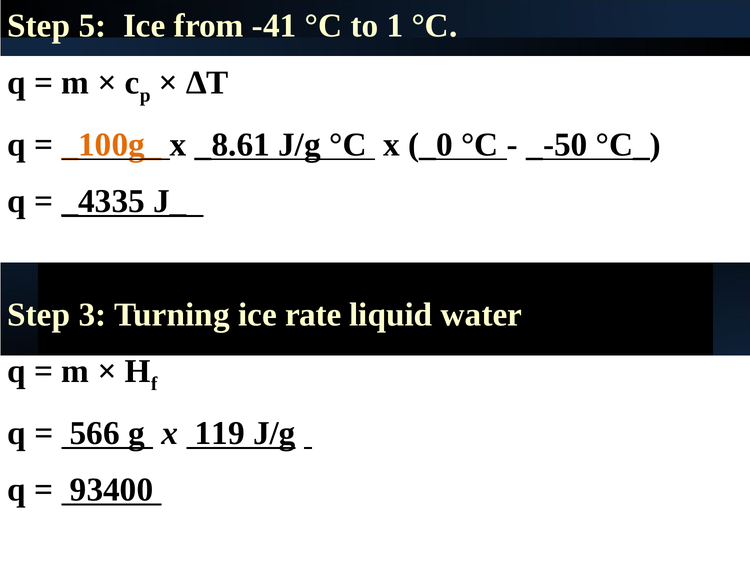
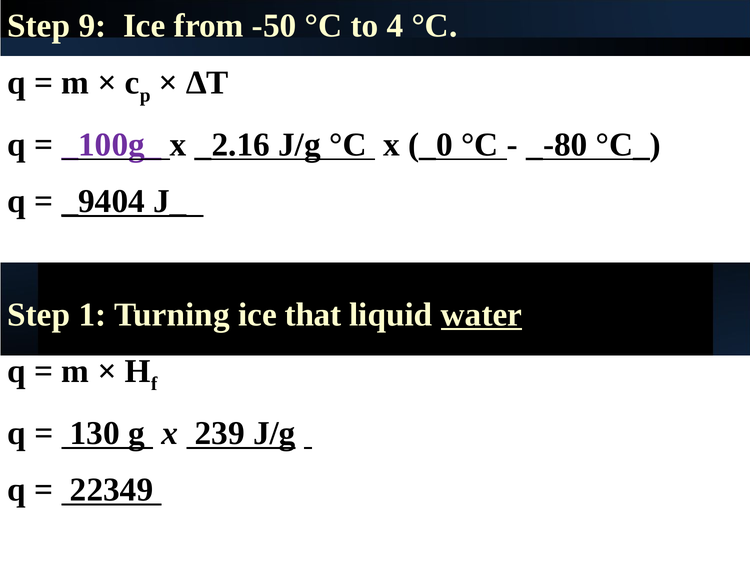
5: 5 -> 9 (93, 26)
-41: -41 -> -50 (274, 26)
1: 1 -> 4 (395, 26)
_100g_ colour: orange -> purple (112, 145)
_8.61: _8.61 -> _2.16 (232, 145)
_-50: _-50 -> _-80 (557, 145)
_4335: _4335 -> _9404 (103, 202)
3: 3 -> 1 (93, 315)
rate: rate -> that (313, 315)
water underline: none -> present (482, 315)
566: 566 -> 130 (95, 434)
119: 119 -> 239 (220, 434)
93400: 93400 -> 22349 (112, 490)
